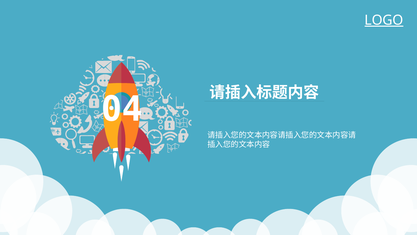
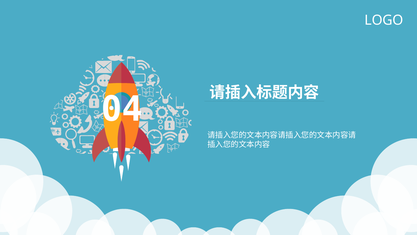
LOGO underline: present -> none (384, 20)
